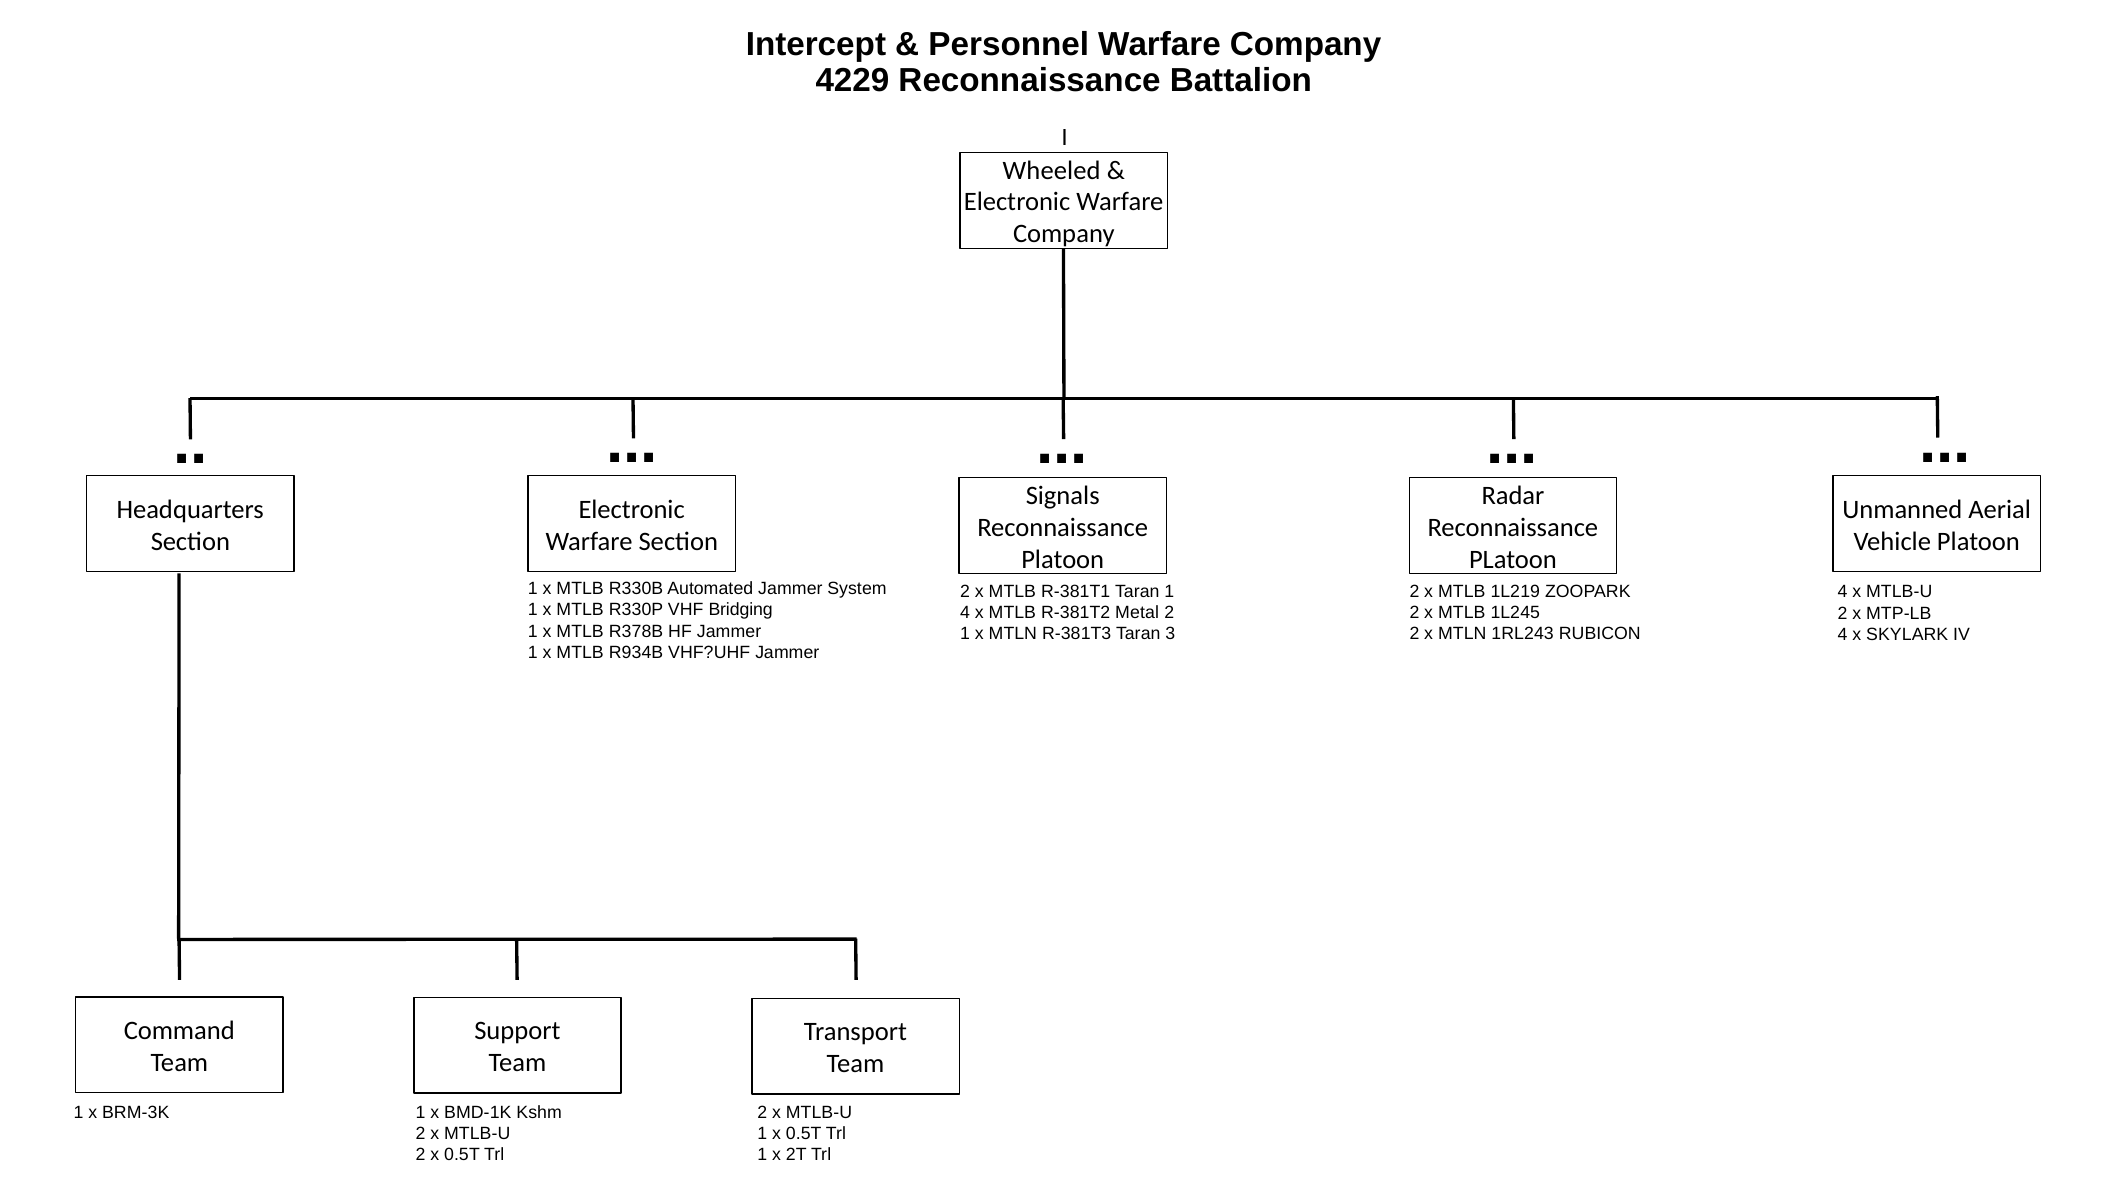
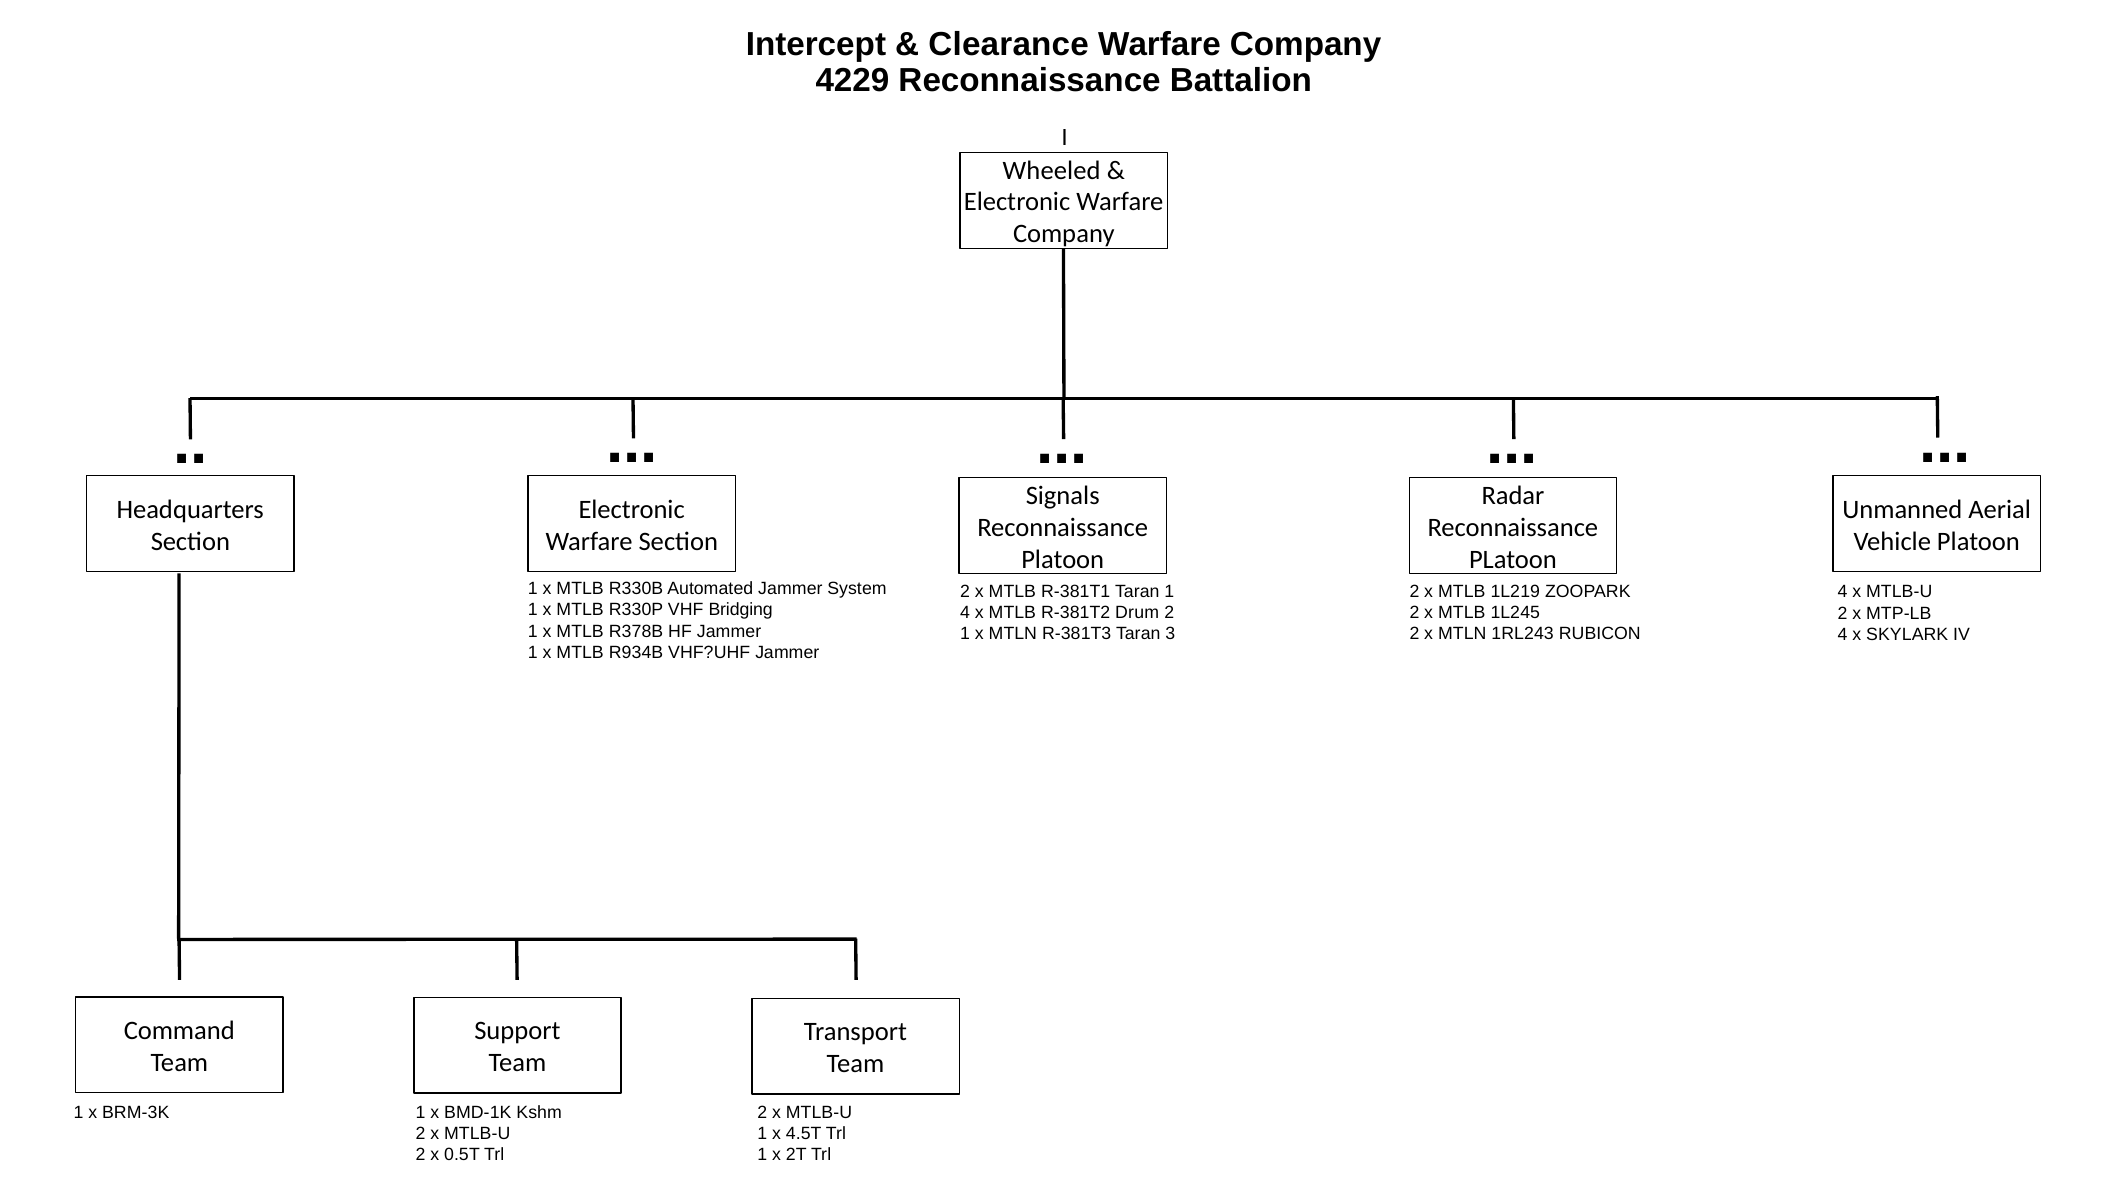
Personnel: Personnel -> Clearance (1009, 45)
Metal: Metal -> Drum (1137, 613)
1 x 0.5T: 0.5T -> 4.5T (804, 1134)
